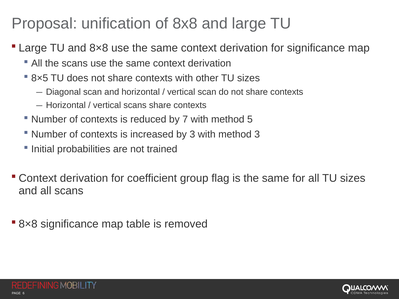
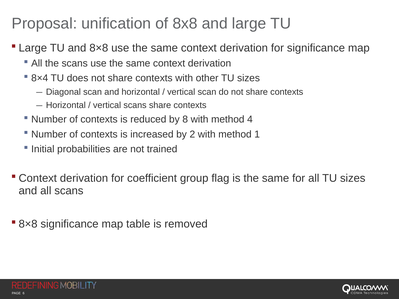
8×5: 8×5 -> 8×4 (40, 78)
7: 7 -> 8 (185, 120)
5: 5 -> 4 (250, 120)
by 3: 3 -> 2 (192, 134)
method 3: 3 -> 1 (257, 134)
